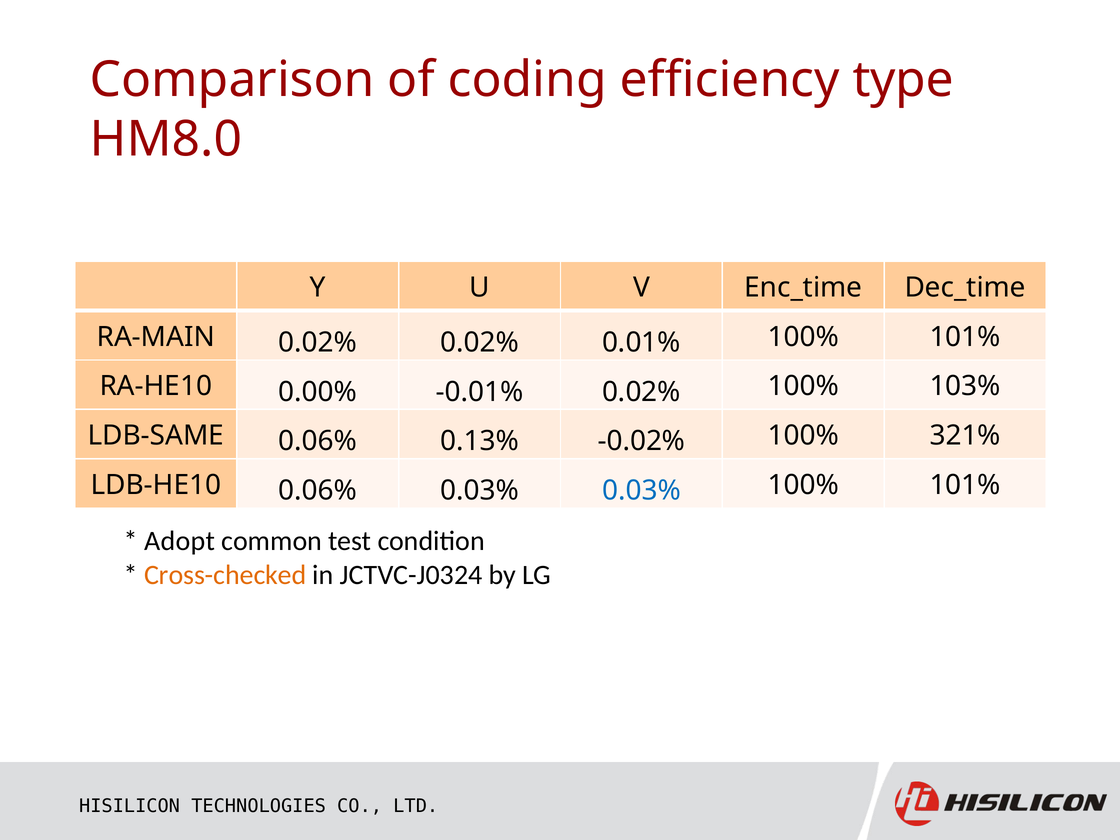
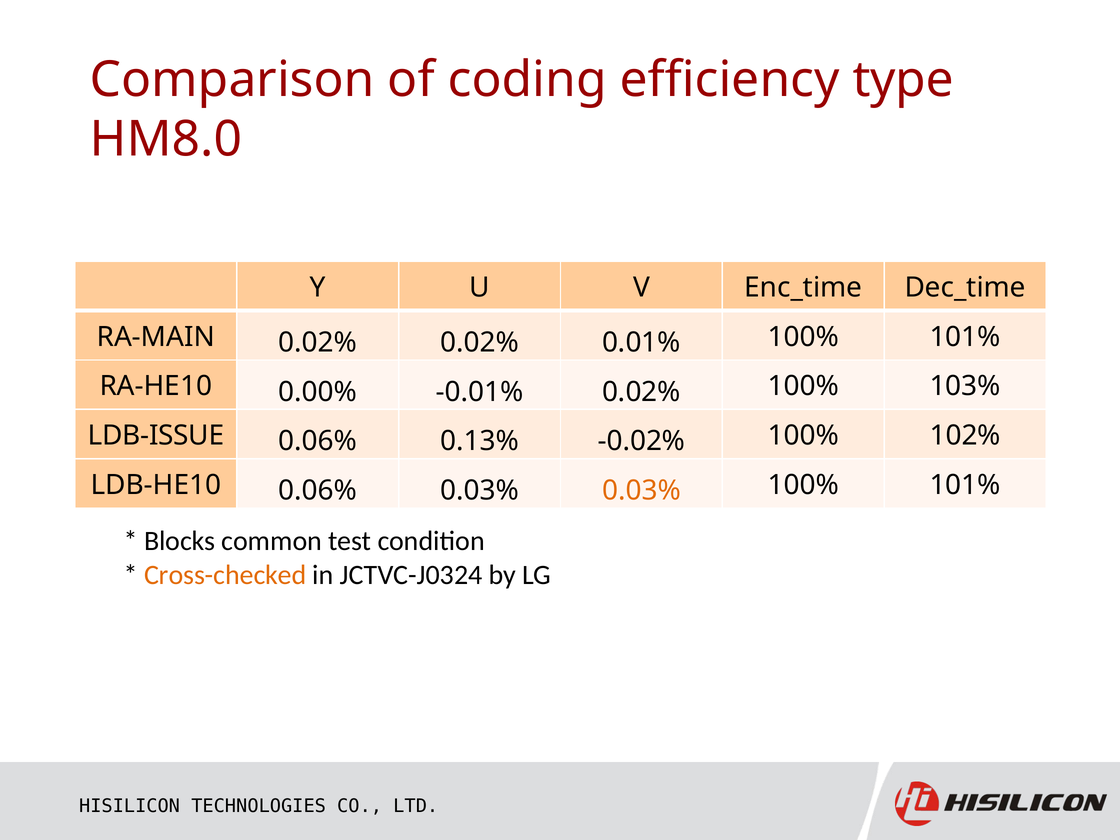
LDB-SAME: LDB-SAME -> LDB-ISSUE (156, 435)
321%: 321% -> 102% (965, 435)
0.03% colour: blue -> orange (641, 490)
Adopt: Adopt -> Blocks (180, 541)
